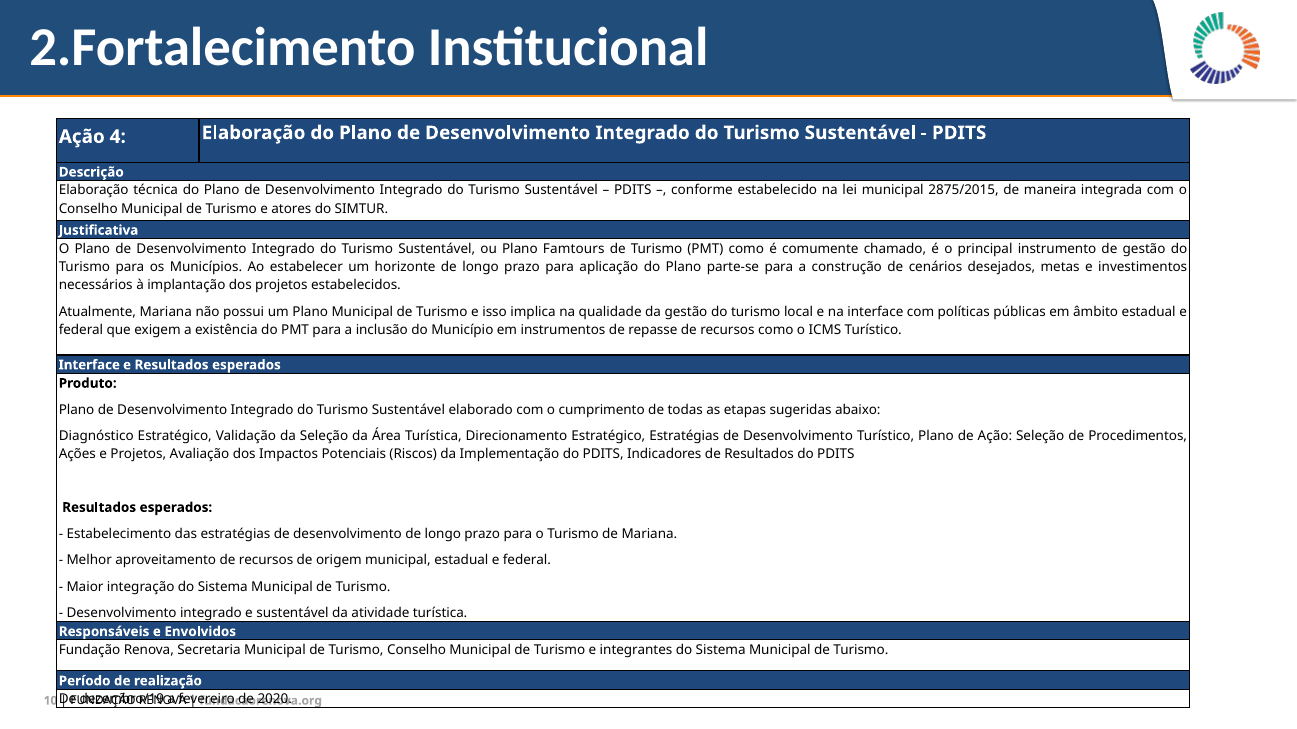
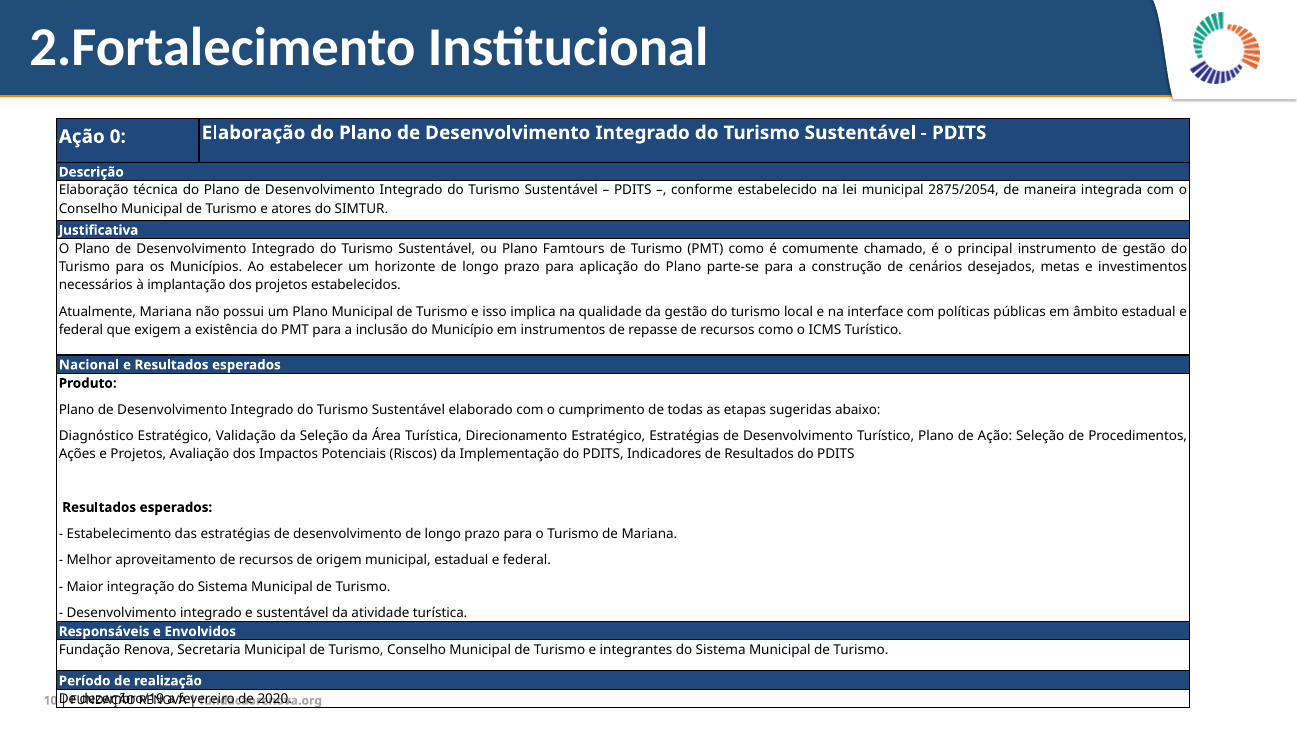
4: 4 -> 0 (118, 137)
2875/2015: 2875/2015 -> 2875/2054 (964, 191)
Interface: Interface -> Nacional (89, 365)
